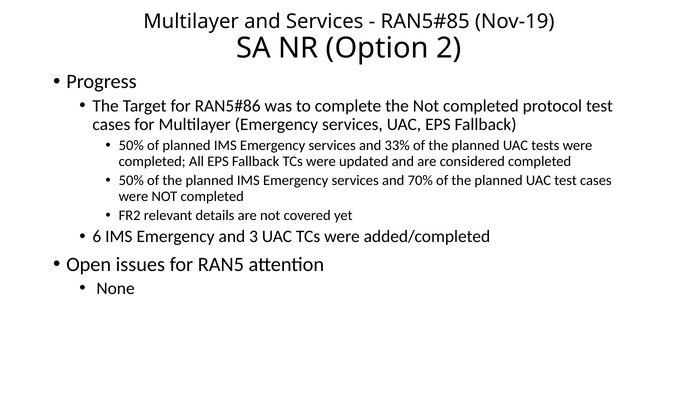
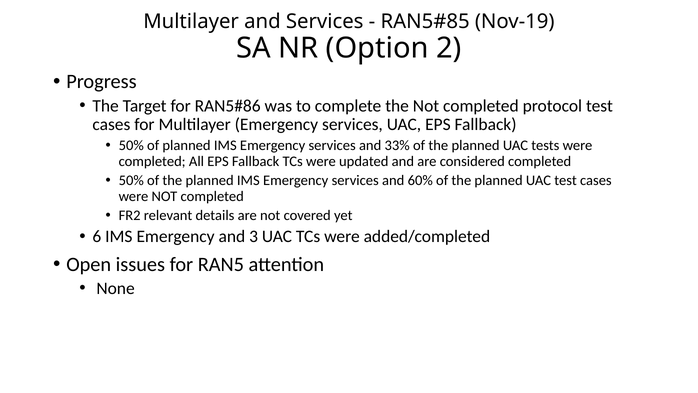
70%: 70% -> 60% (420, 180)
